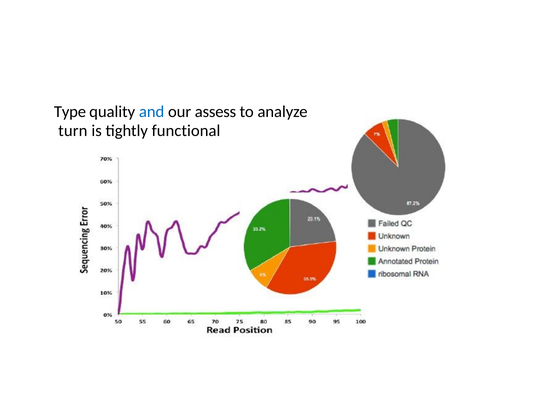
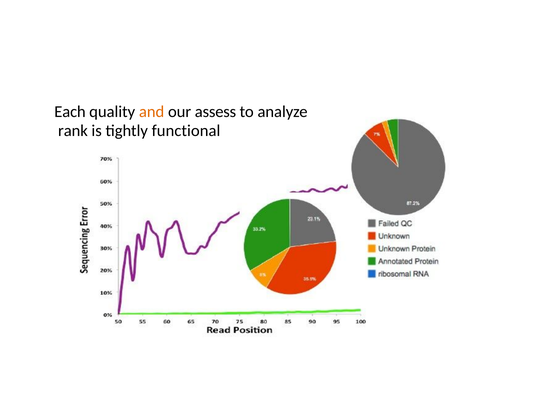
Type: Type -> Each (70, 112)
and colour: blue -> orange (152, 112)
turn: turn -> rank (73, 131)
